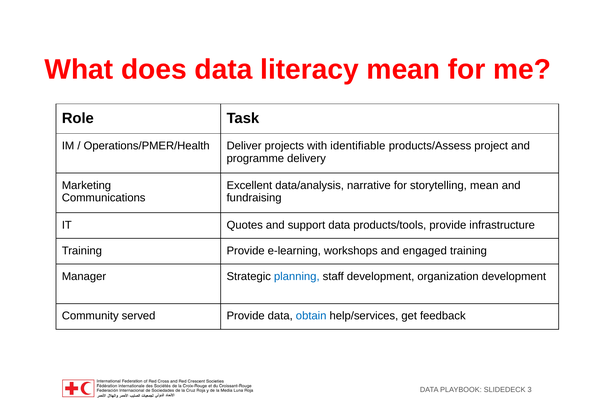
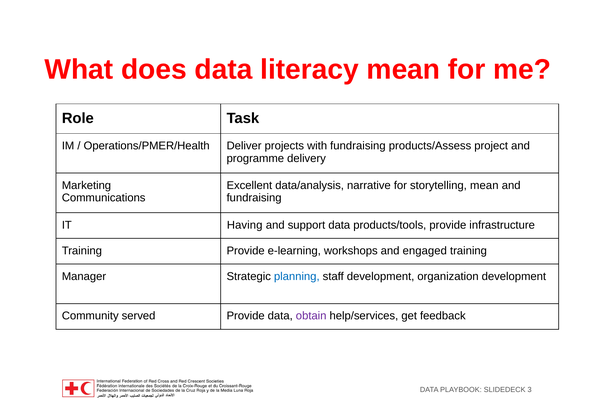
with identifiable: identifiable -> fundraising (358, 146)
Quotes: Quotes -> Having (245, 225)
obtain colour: blue -> purple (311, 316)
